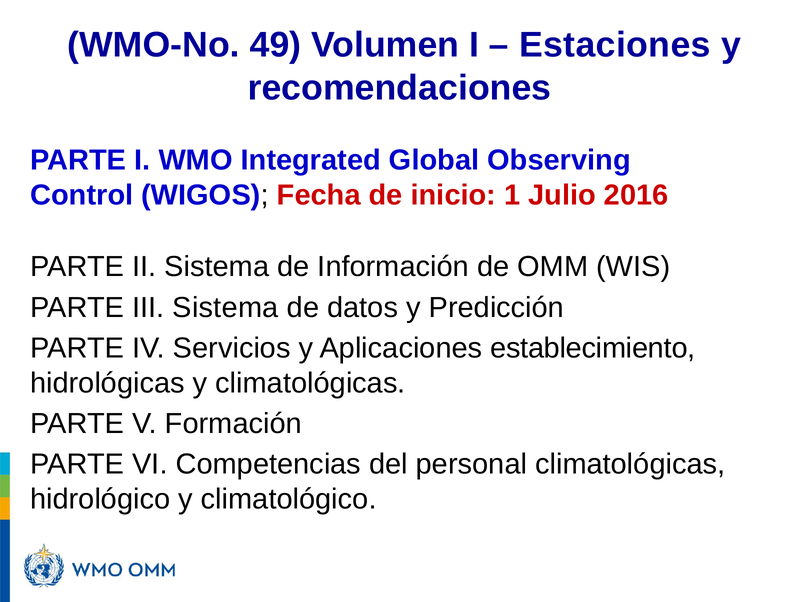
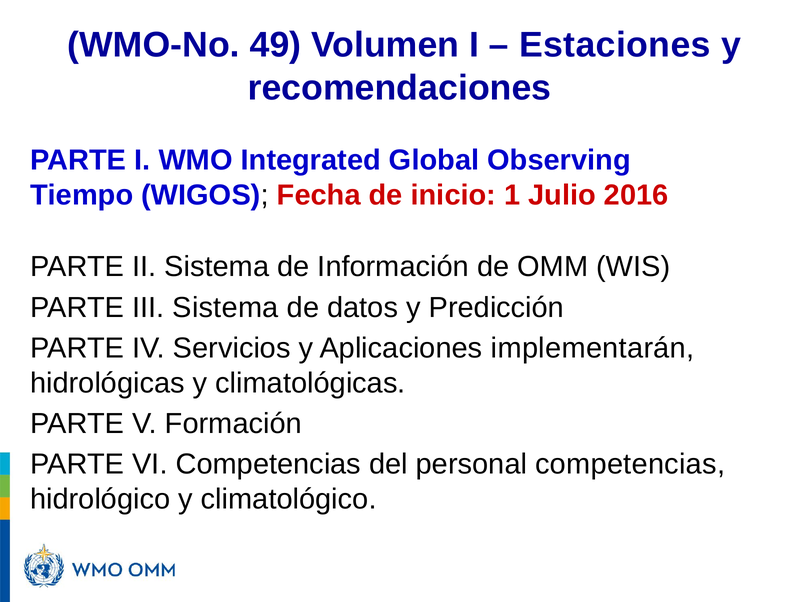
Control: Control -> Tiempo (82, 195)
establecimiento: establecimiento -> implementarán (593, 348)
personal climatológicas: climatológicas -> competencias (630, 464)
